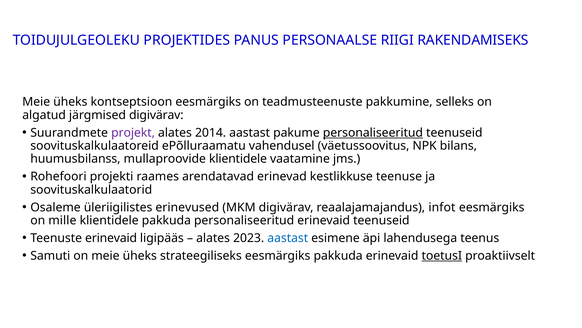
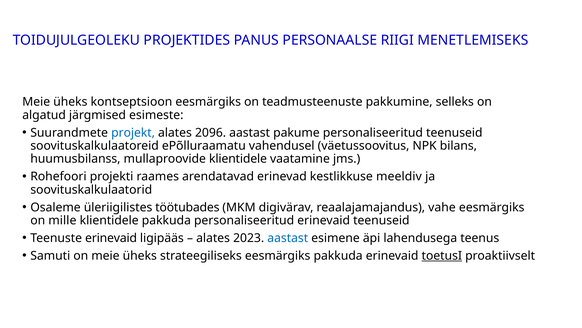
RAKENDAMISEKS: RAKENDAMISEKS -> MENETLEMISEKS (473, 40)
järgmised digivärav: digivärav -> esimeste (156, 115)
projekt colour: purple -> blue (133, 132)
2014: 2014 -> 2096 (211, 132)
personaliseeritud underline: present -> none (373, 132)
teenuse: teenuse -> meeldiv (399, 176)
erinevused: erinevused -> töötubades (187, 207)
infot: infot -> vahe (442, 207)
